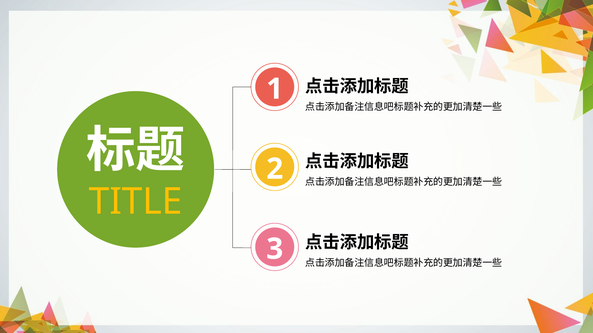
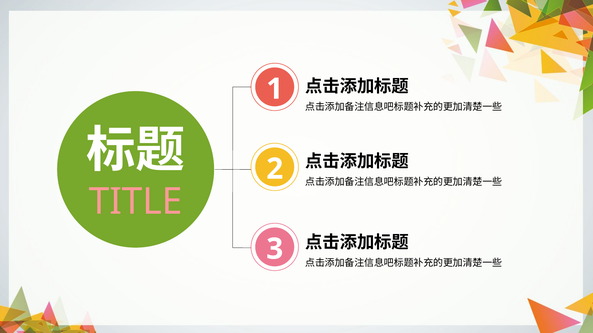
TITLE colour: yellow -> pink (136, 202)
